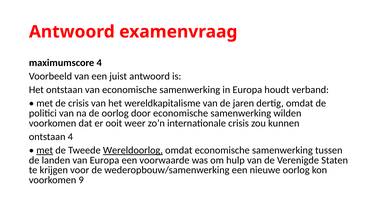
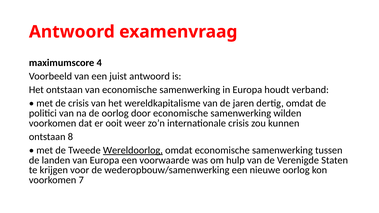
ontstaan 4: 4 -> 8 (70, 137)
met underline: present -> none (45, 150)
9: 9 -> 7 (81, 180)
